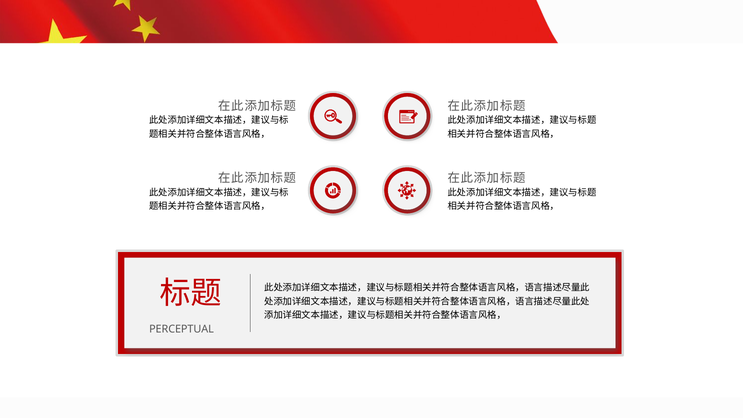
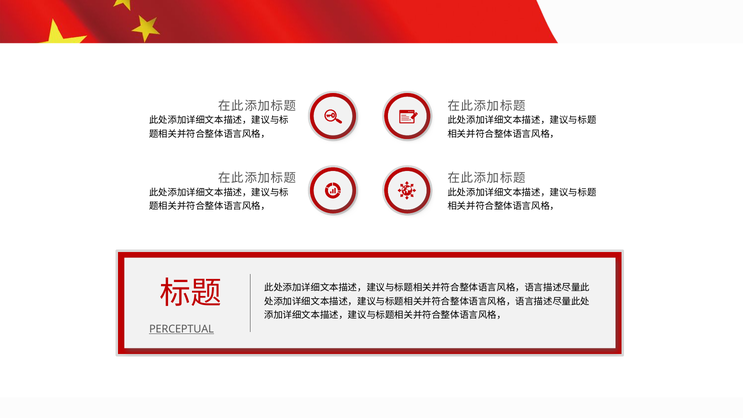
PERCEPTUAL underline: none -> present (181, 329)
